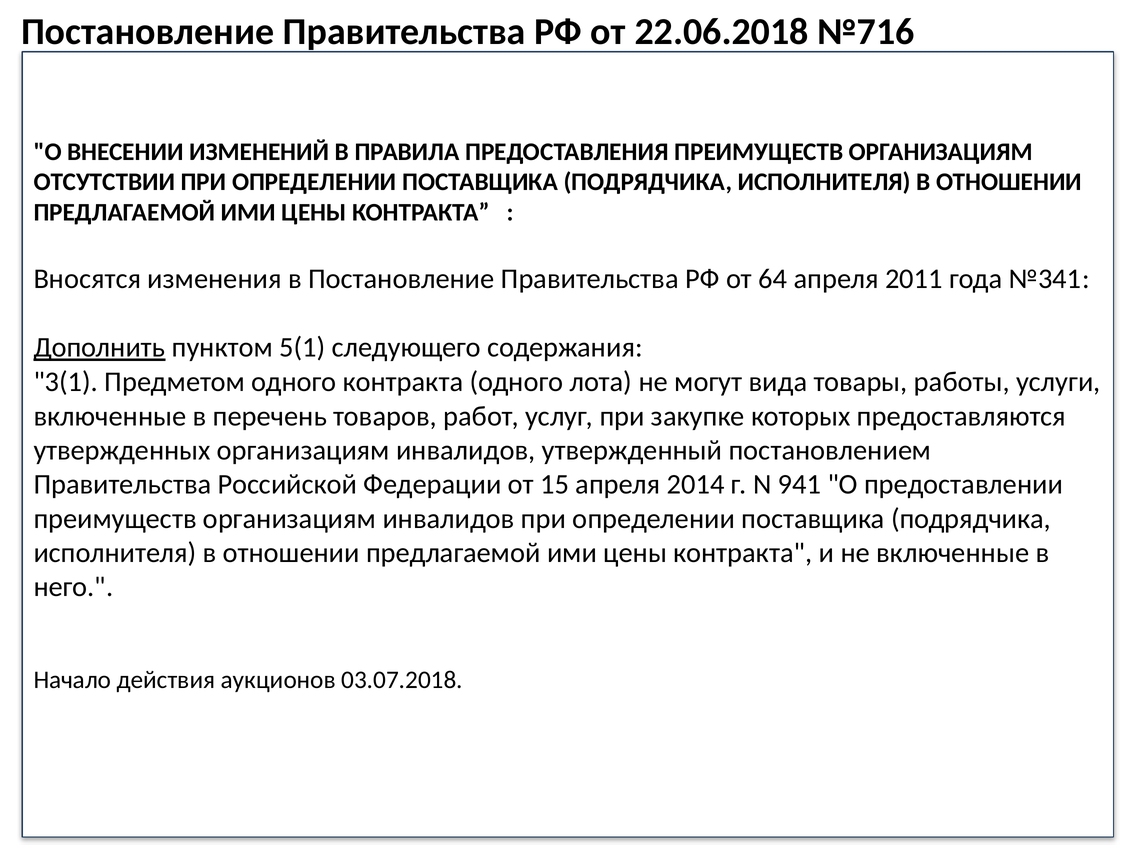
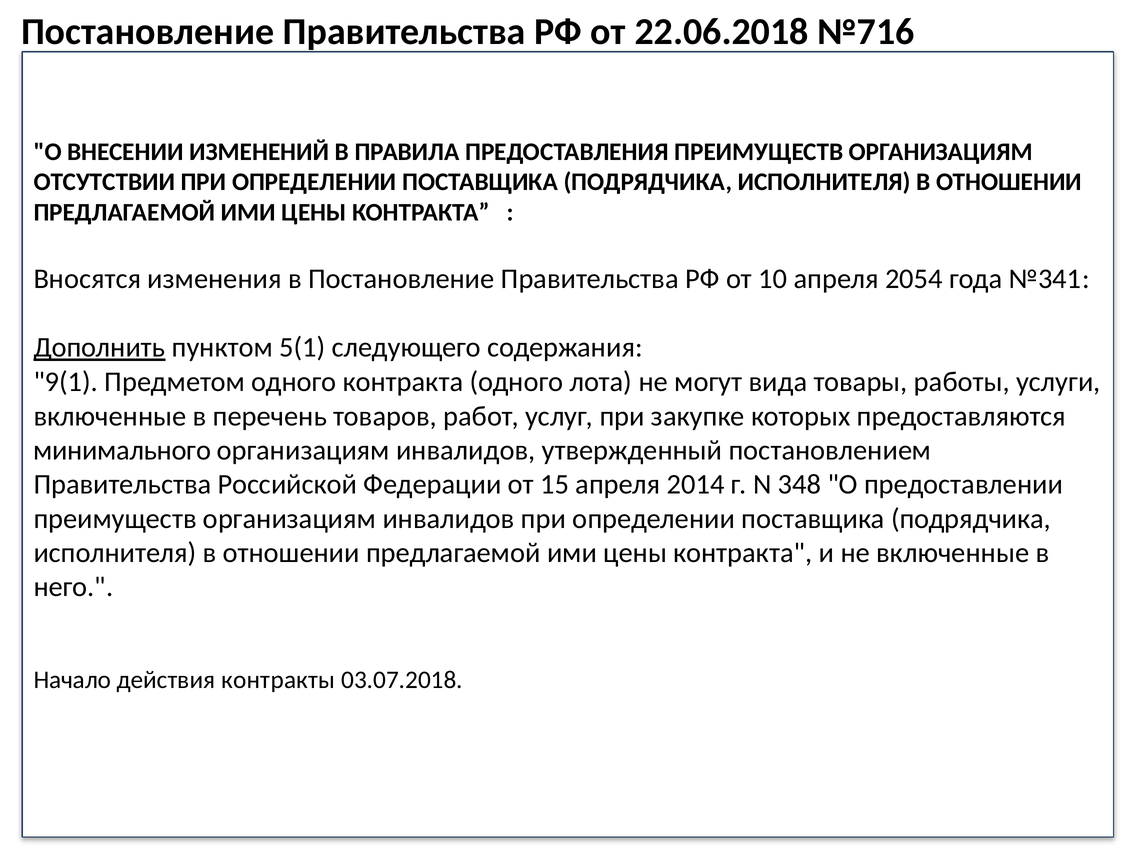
64: 64 -> 10 (773, 279)
2011: 2011 -> 2054 (914, 279)
3(1: 3(1 -> 9(1 (66, 382)
утвержденных: утвержденных -> минимального (122, 451)
941: 941 -> 348 (799, 485)
аукционов: аукционов -> контракты (278, 680)
